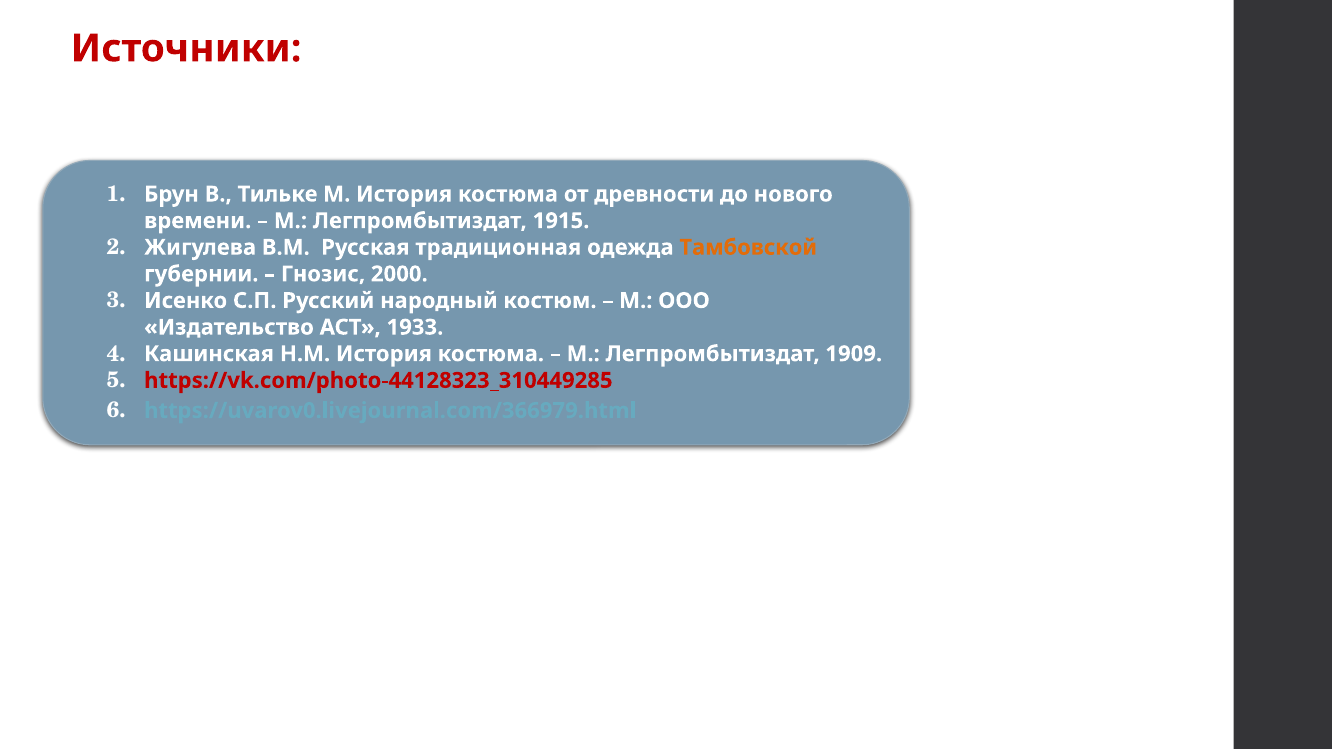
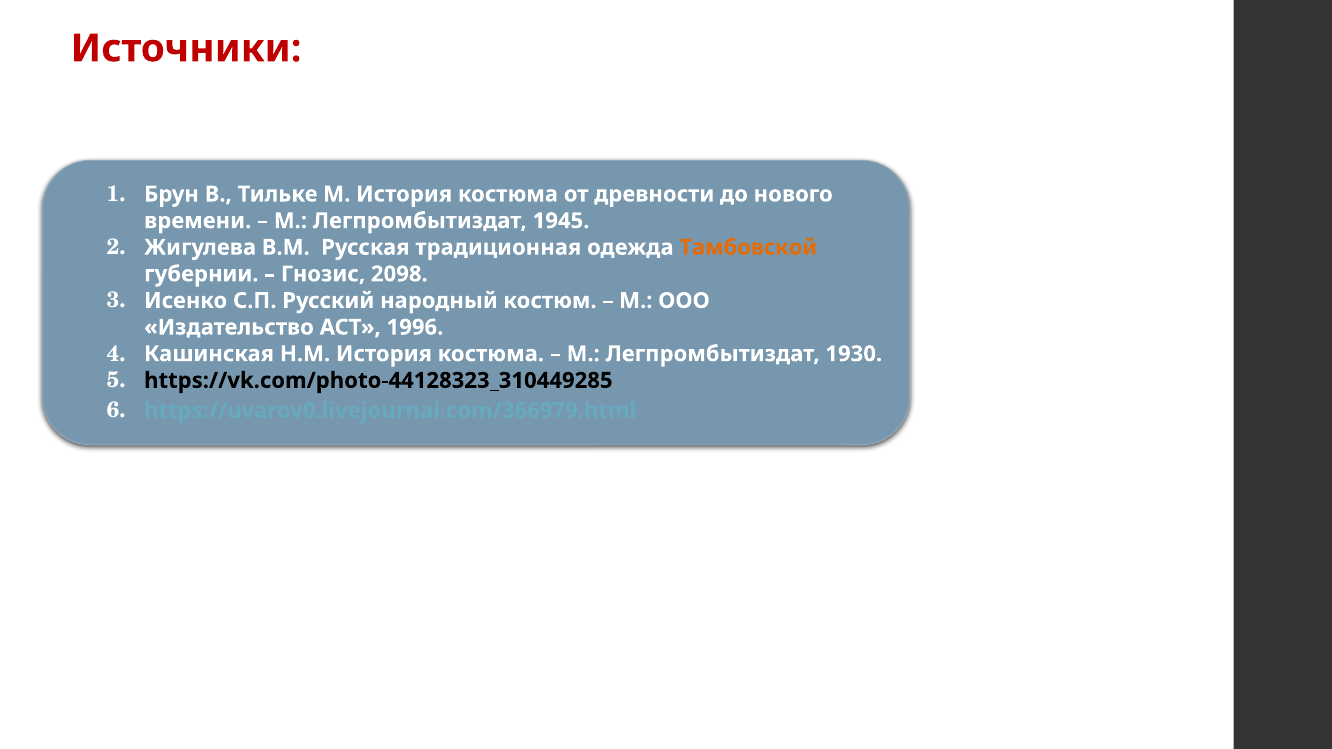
1915: 1915 -> 1945 (561, 221)
2000: 2000 -> 2098 (399, 274)
1933: 1933 -> 1996 (415, 327)
1909: 1909 -> 1930 (854, 354)
https://vk.com/photo-44128323_310449285 colour: red -> black (378, 381)
